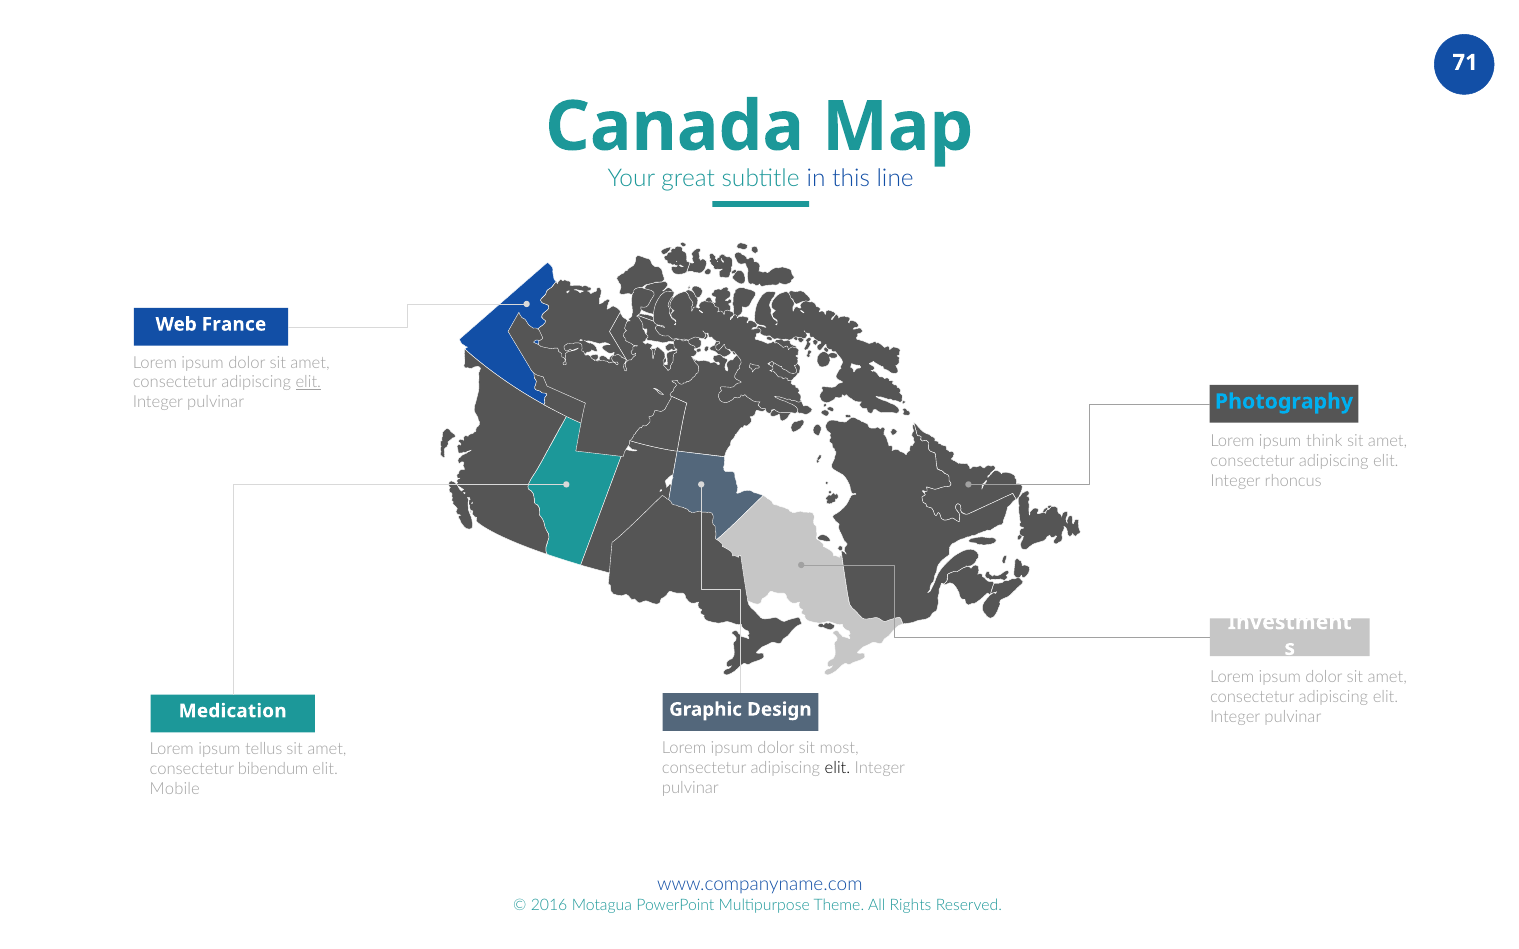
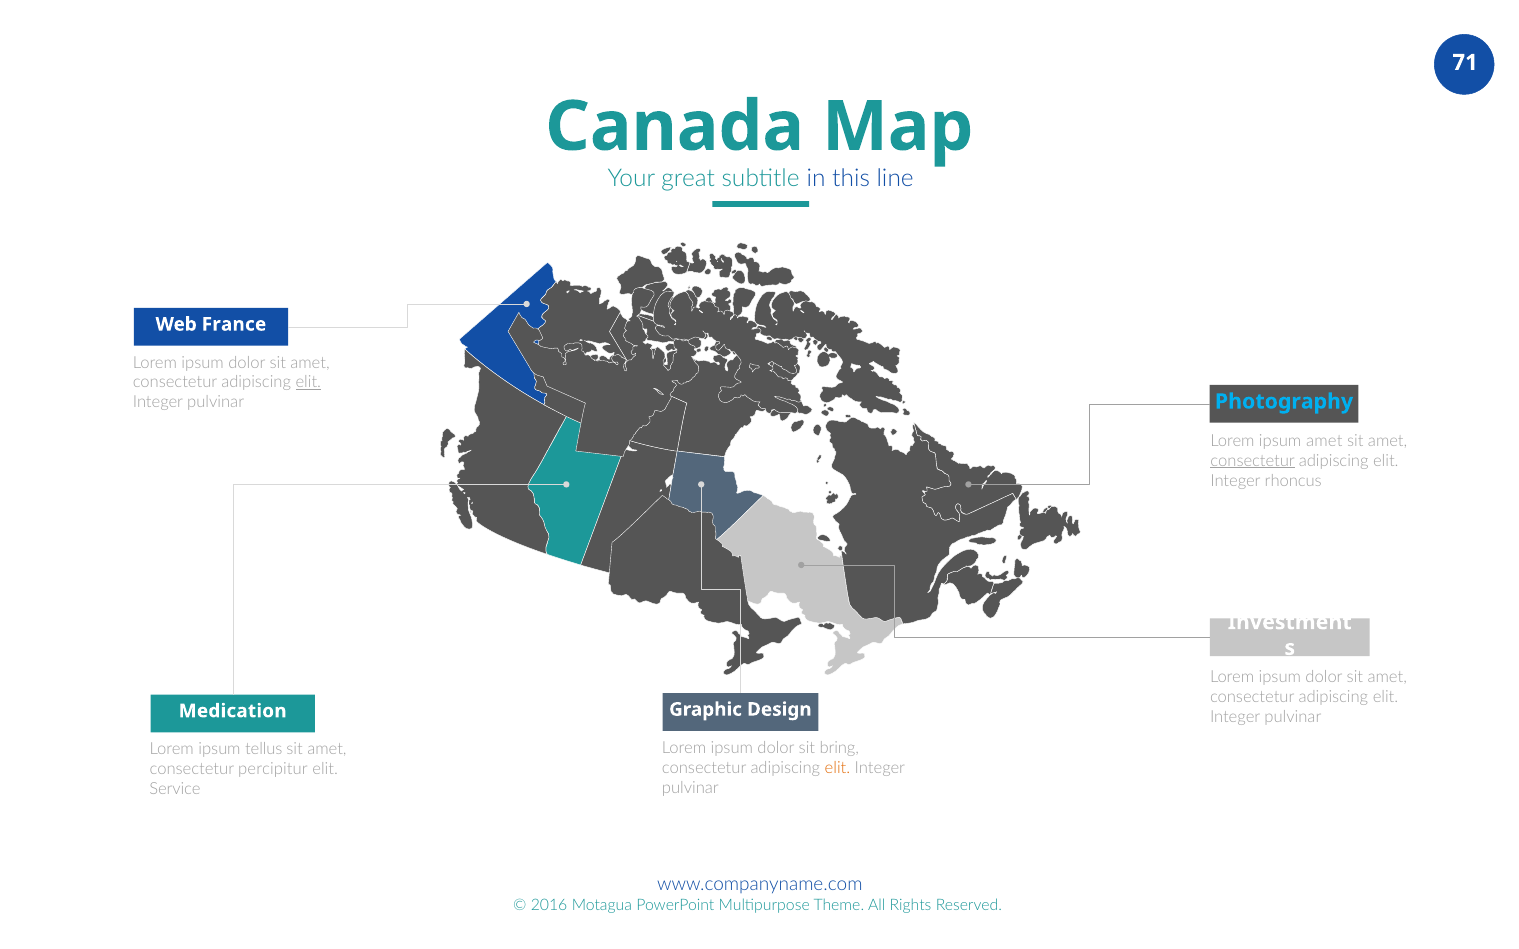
ipsum think: think -> amet (1324, 441)
consectetur underline: none -> present (1253, 461)
most: most -> bring (839, 748)
elit colour: black -> orange (838, 768)
bibendum: bibendum -> percipitur (273, 769)
Mobile: Mobile -> Service (175, 789)
